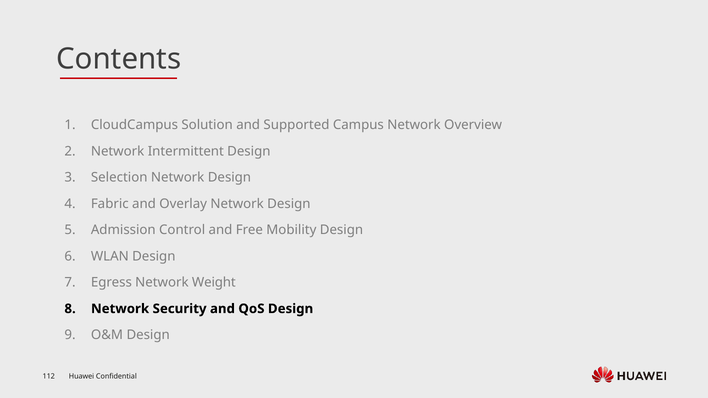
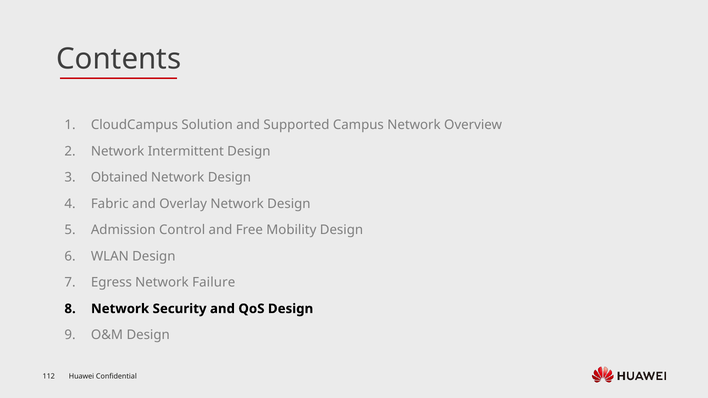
Selection: Selection -> Obtained (119, 178)
Weight: Weight -> Failure (214, 283)
